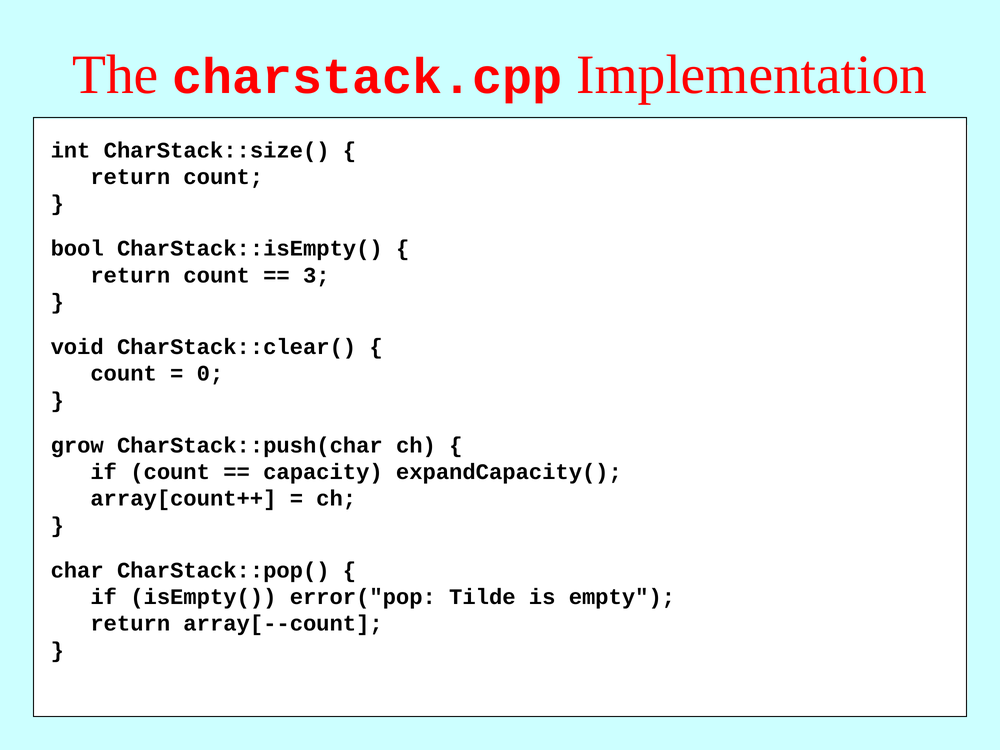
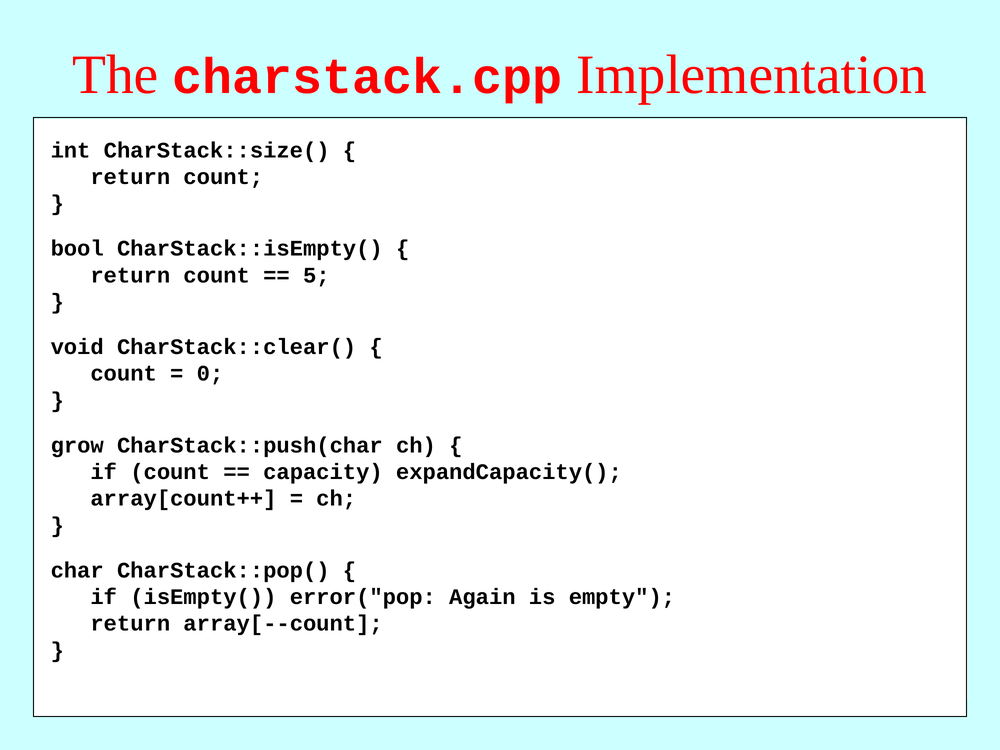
3: 3 -> 5 (316, 275)
Tilde: Tilde -> Again (482, 597)
